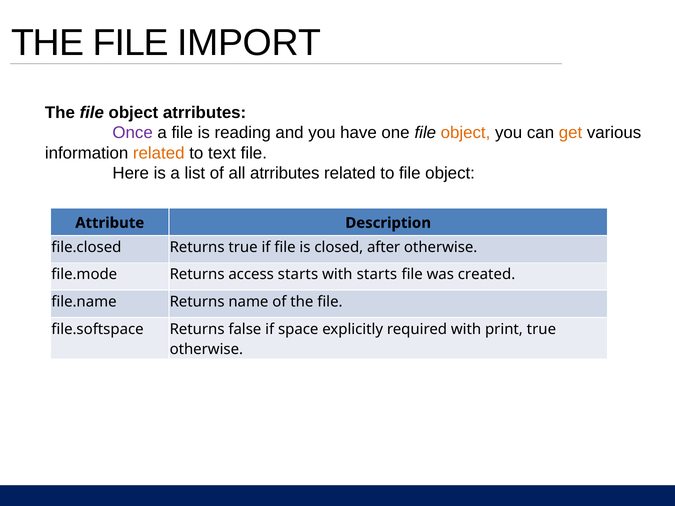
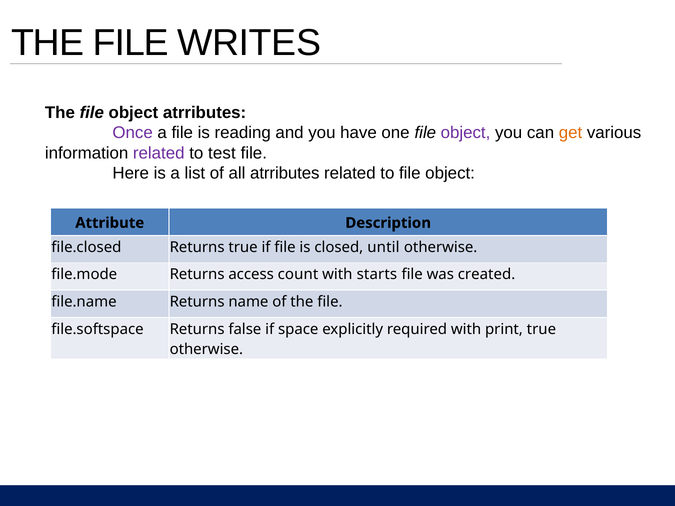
IMPORT: IMPORT -> WRITES (249, 43)
object colour: orange -> purple (466, 133)
related colour: orange -> purple (159, 153)
text: text -> test (222, 153)
after: after -> until (383, 247)
access starts: starts -> count (298, 275)
